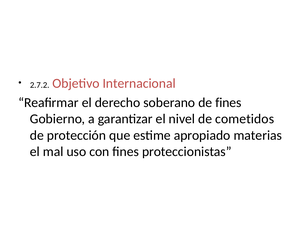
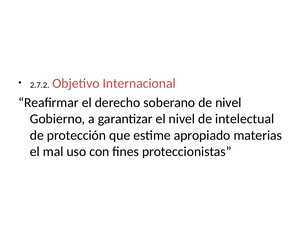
de fines: fines -> nivel (228, 103)
cometidos: cometidos -> intelectual (245, 119)
